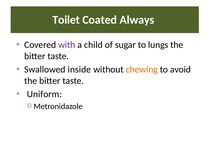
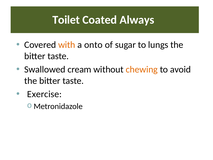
with colour: purple -> orange (67, 45)
child: child -> onto (93, 45)
inside: inside -> cream (79, 69)
Uniform: Uniform -> Exercise (44, 94)
